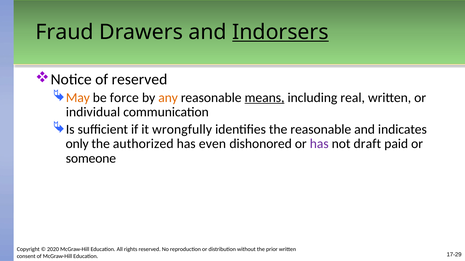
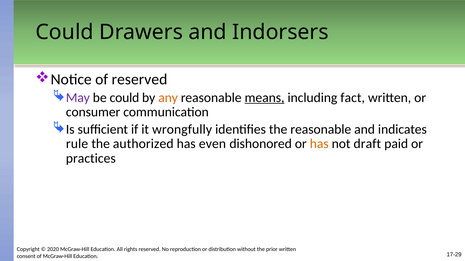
Fraud: Fraud -> Could (65, 32)
Indorsers underline: present -> none (280, 32)
May colour: orange -> purple (78, 98)
be force: force -> could (124, 98)
real: real -> fact (353, 98)
individual: individual -> consumer (93, 112)
only: only -> rule (77, 144)
has colour: purple -> orange (319, 144)
someone: someone -> practices (91, 159)
